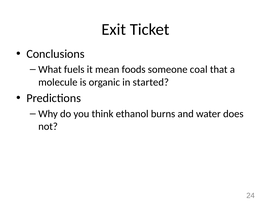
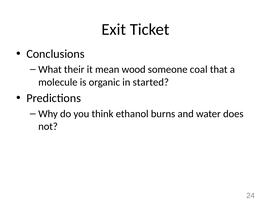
fuels: fuels -> their (74, 70)
foods: foods -> wood (134, 70)
